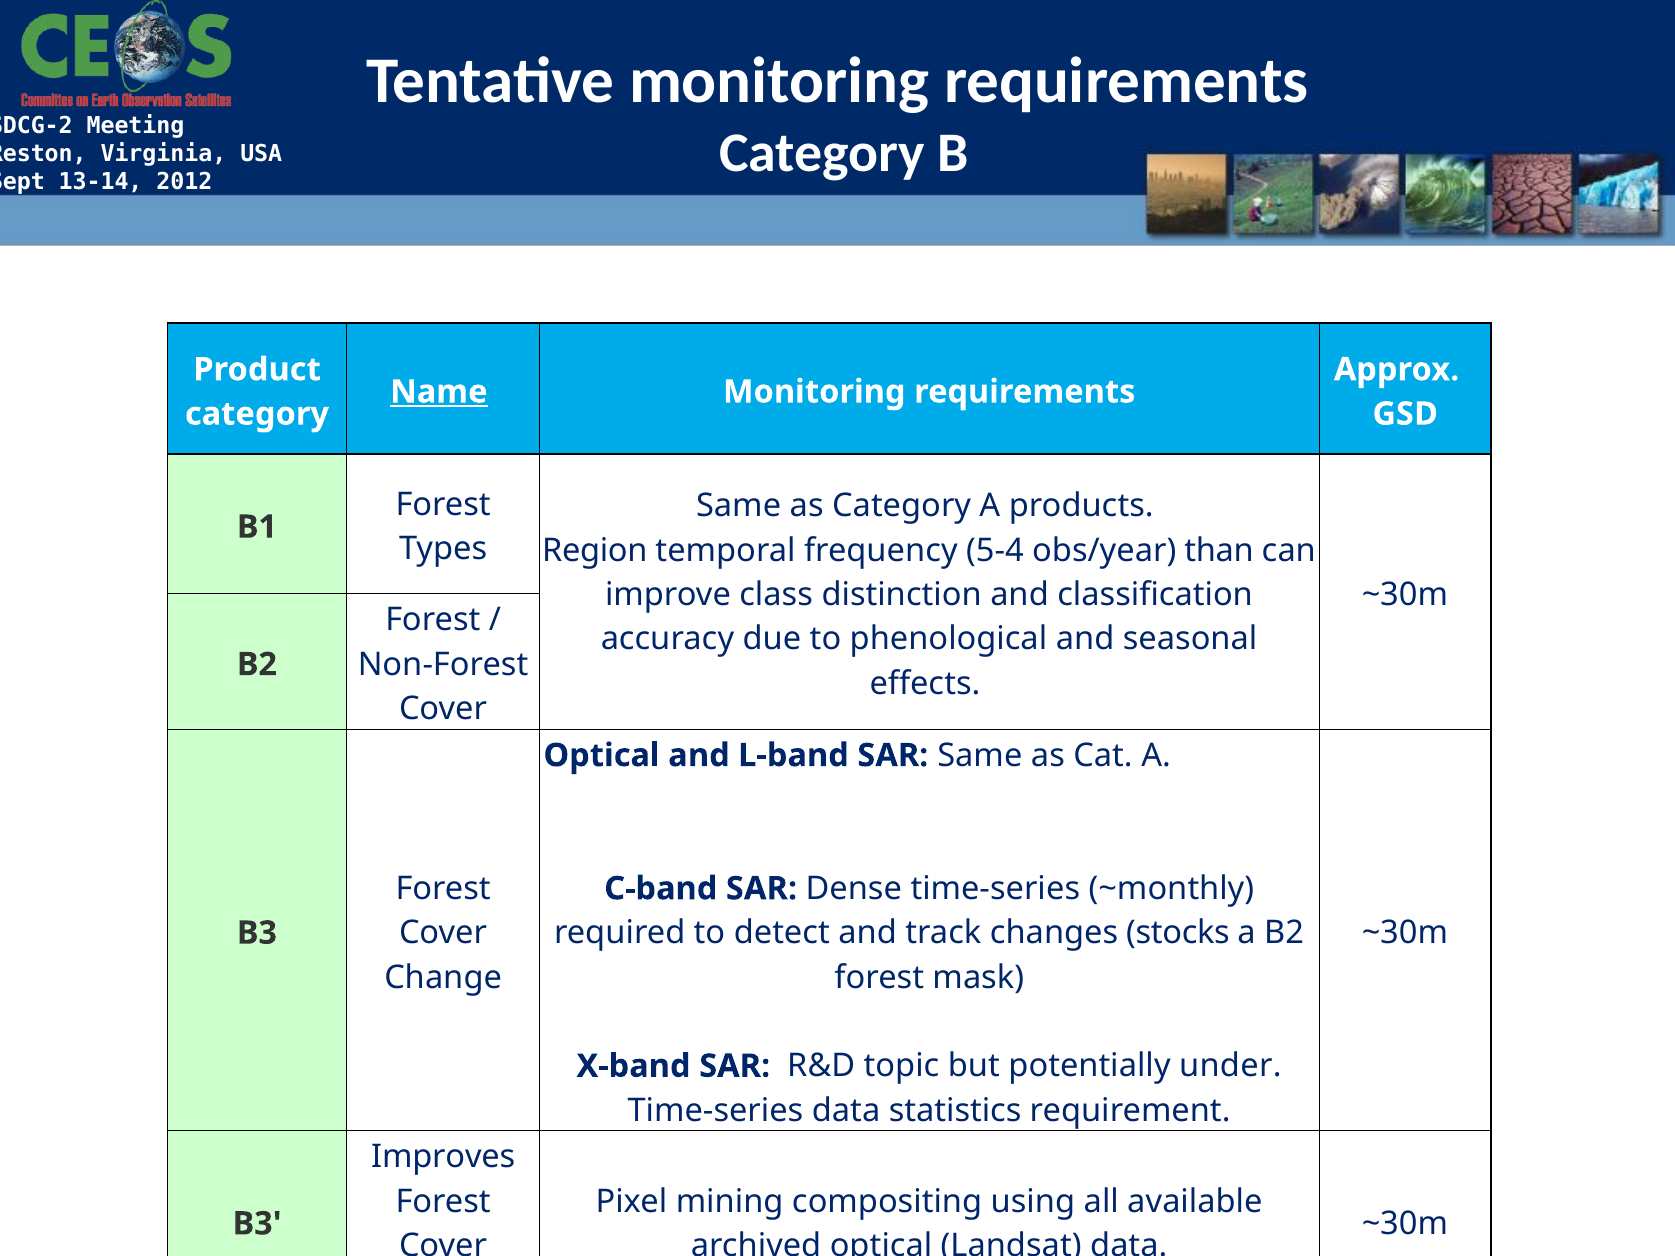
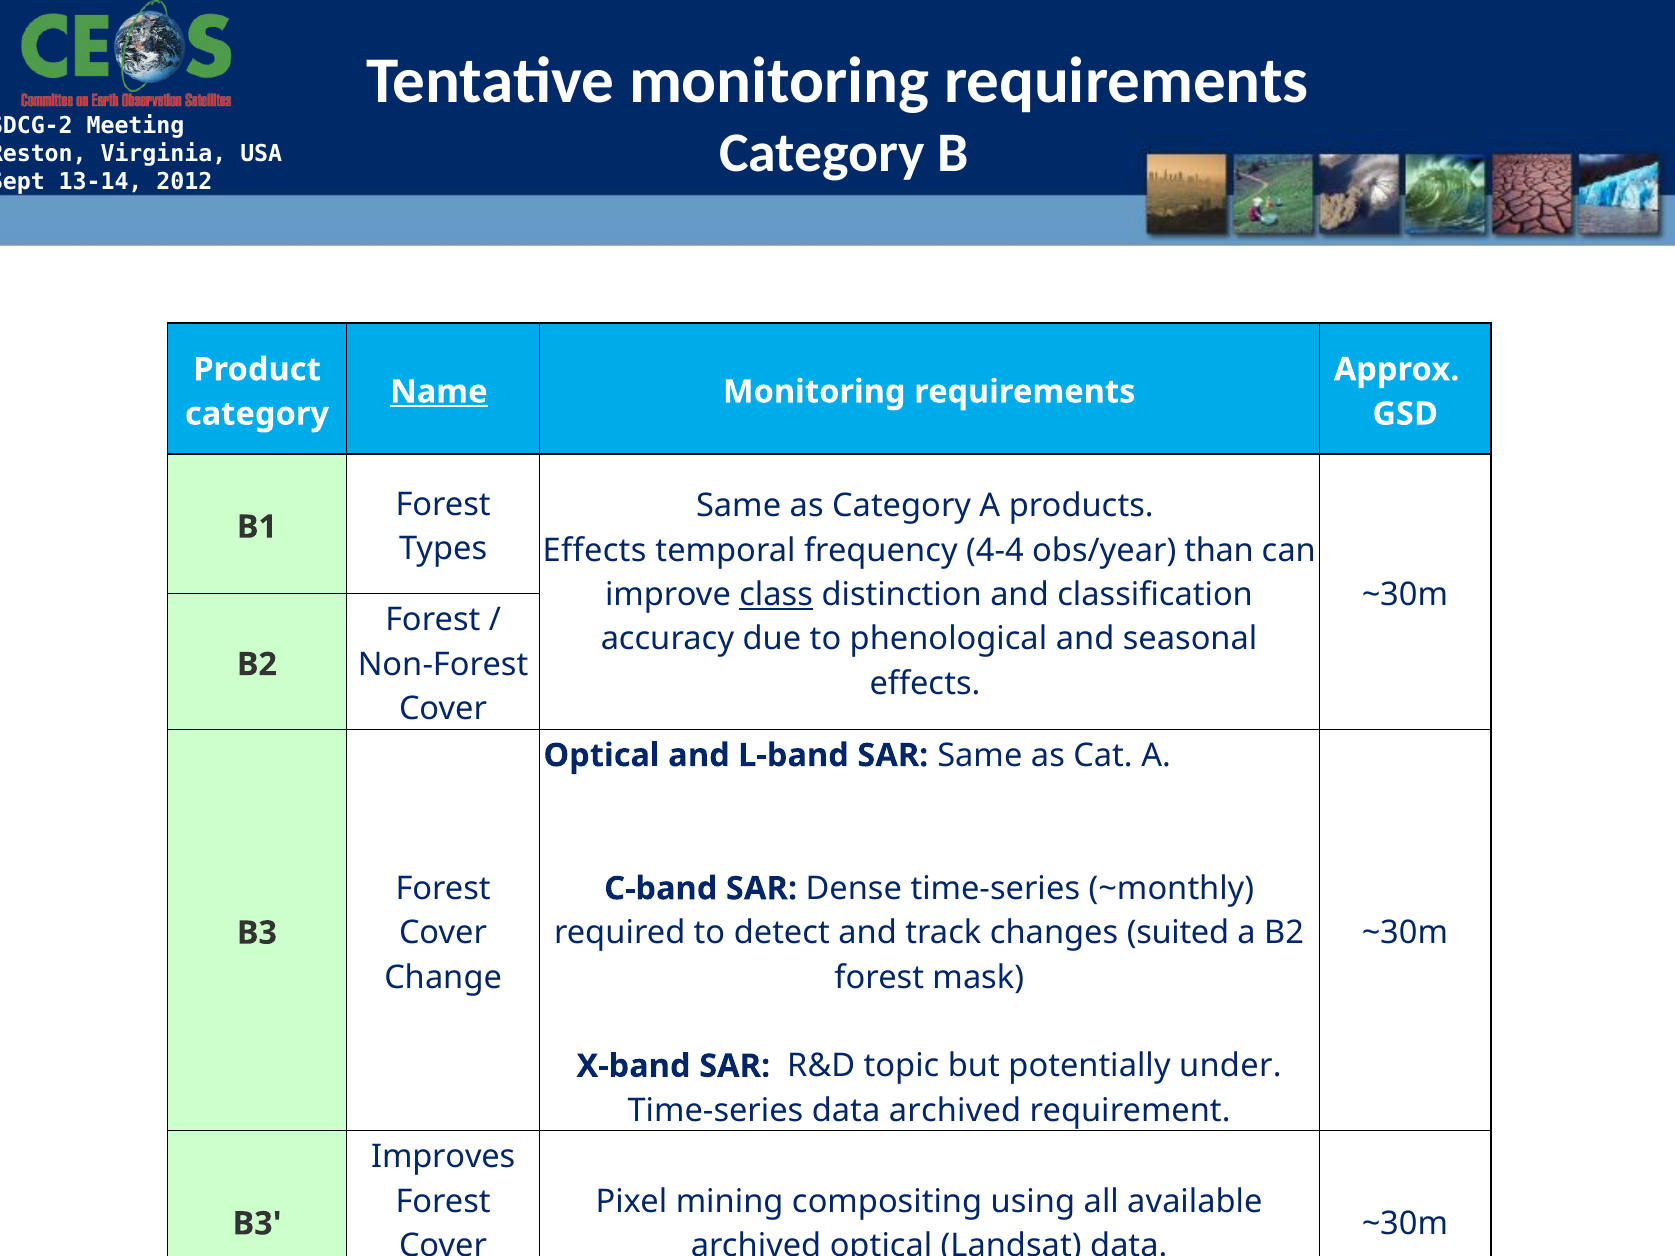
Region: Region -> Effects (595, 550)
5-4: 5-4 -> 4-4 (995, 550)
class underline: none -> present (776, 595)
stocks: stocks -> suited (1178, 933)
data statistics: statistics -> archived (955, 1111)
